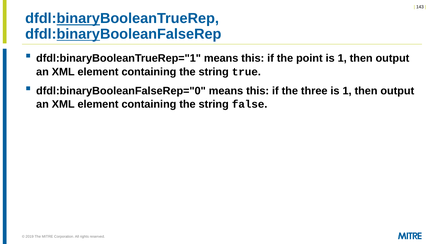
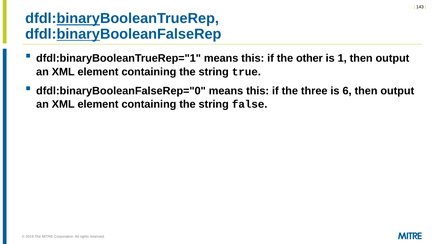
point: point -> other (309, 58)
1: 1 -> 6 (347, 91)
